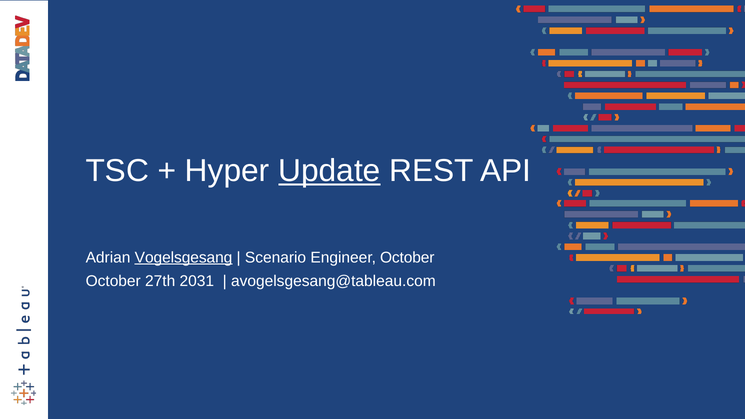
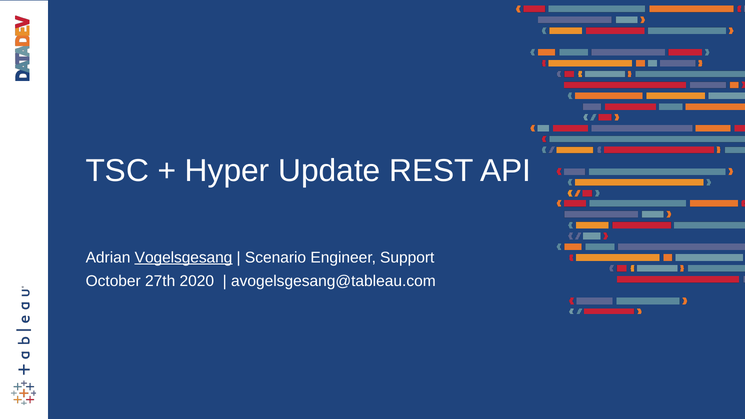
Update underline: present -> none (329, 171)
Engineer October: October -> Support (407, 257)
2031: 2031 -> 2020 (197, 281)
